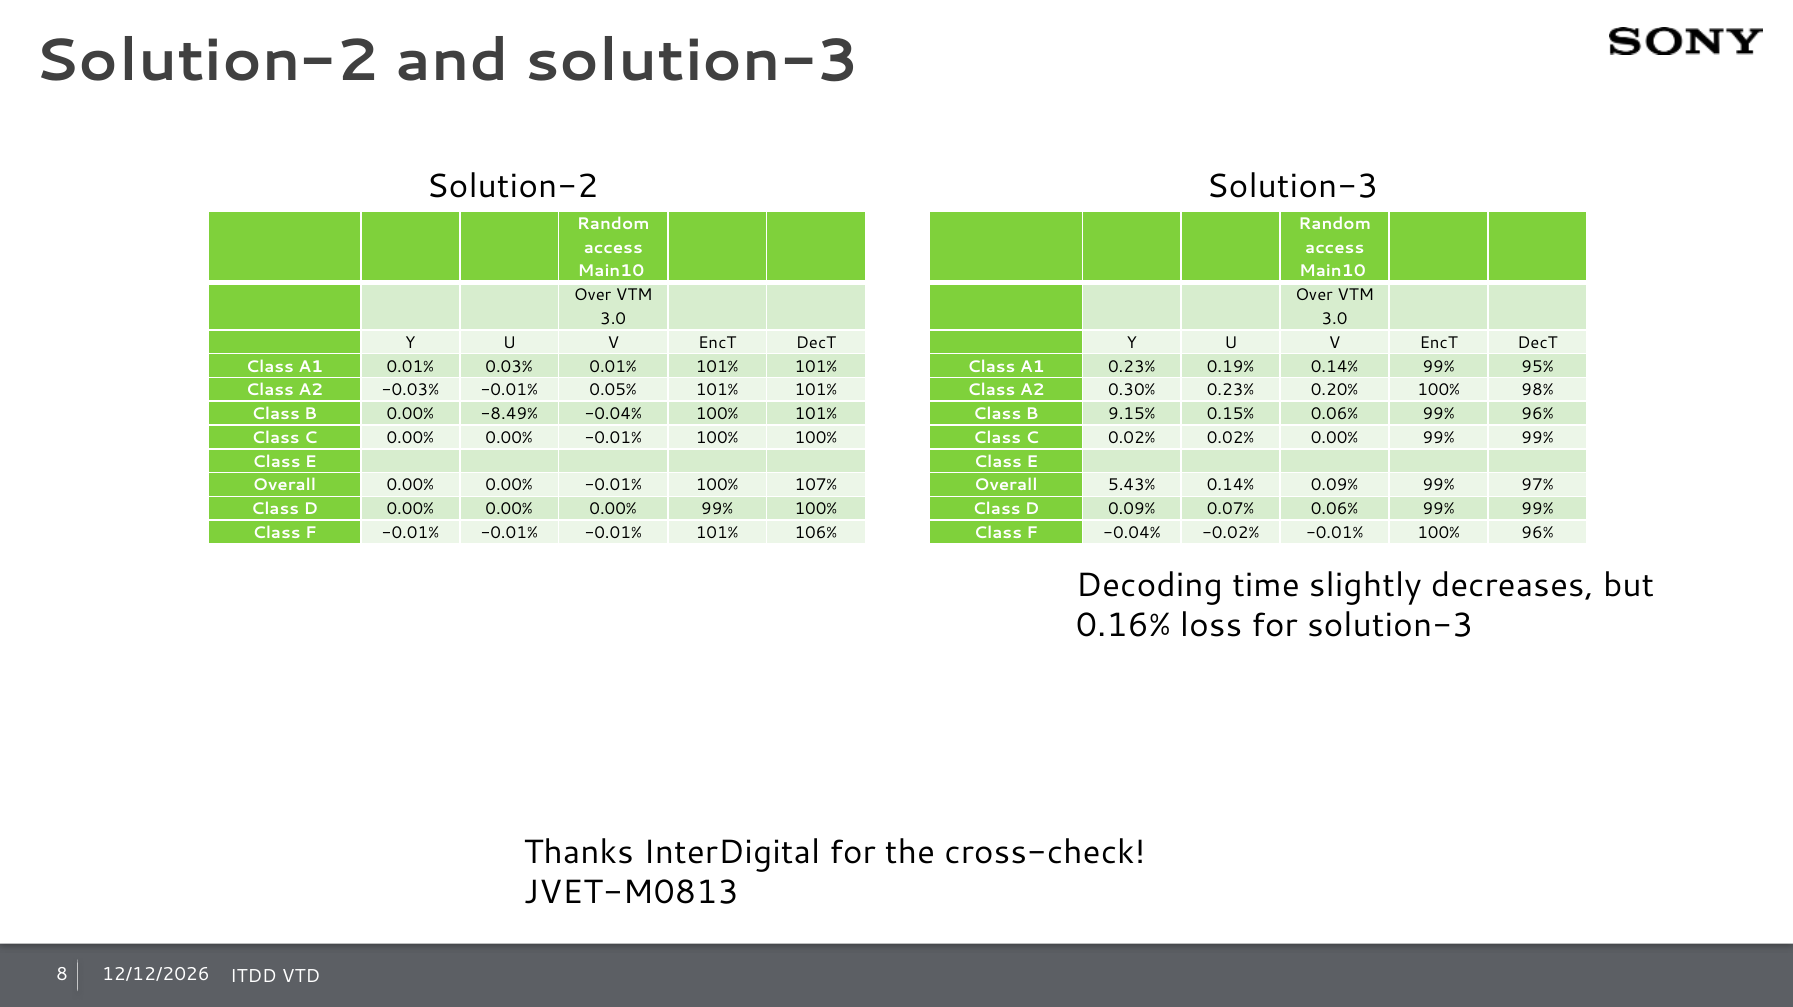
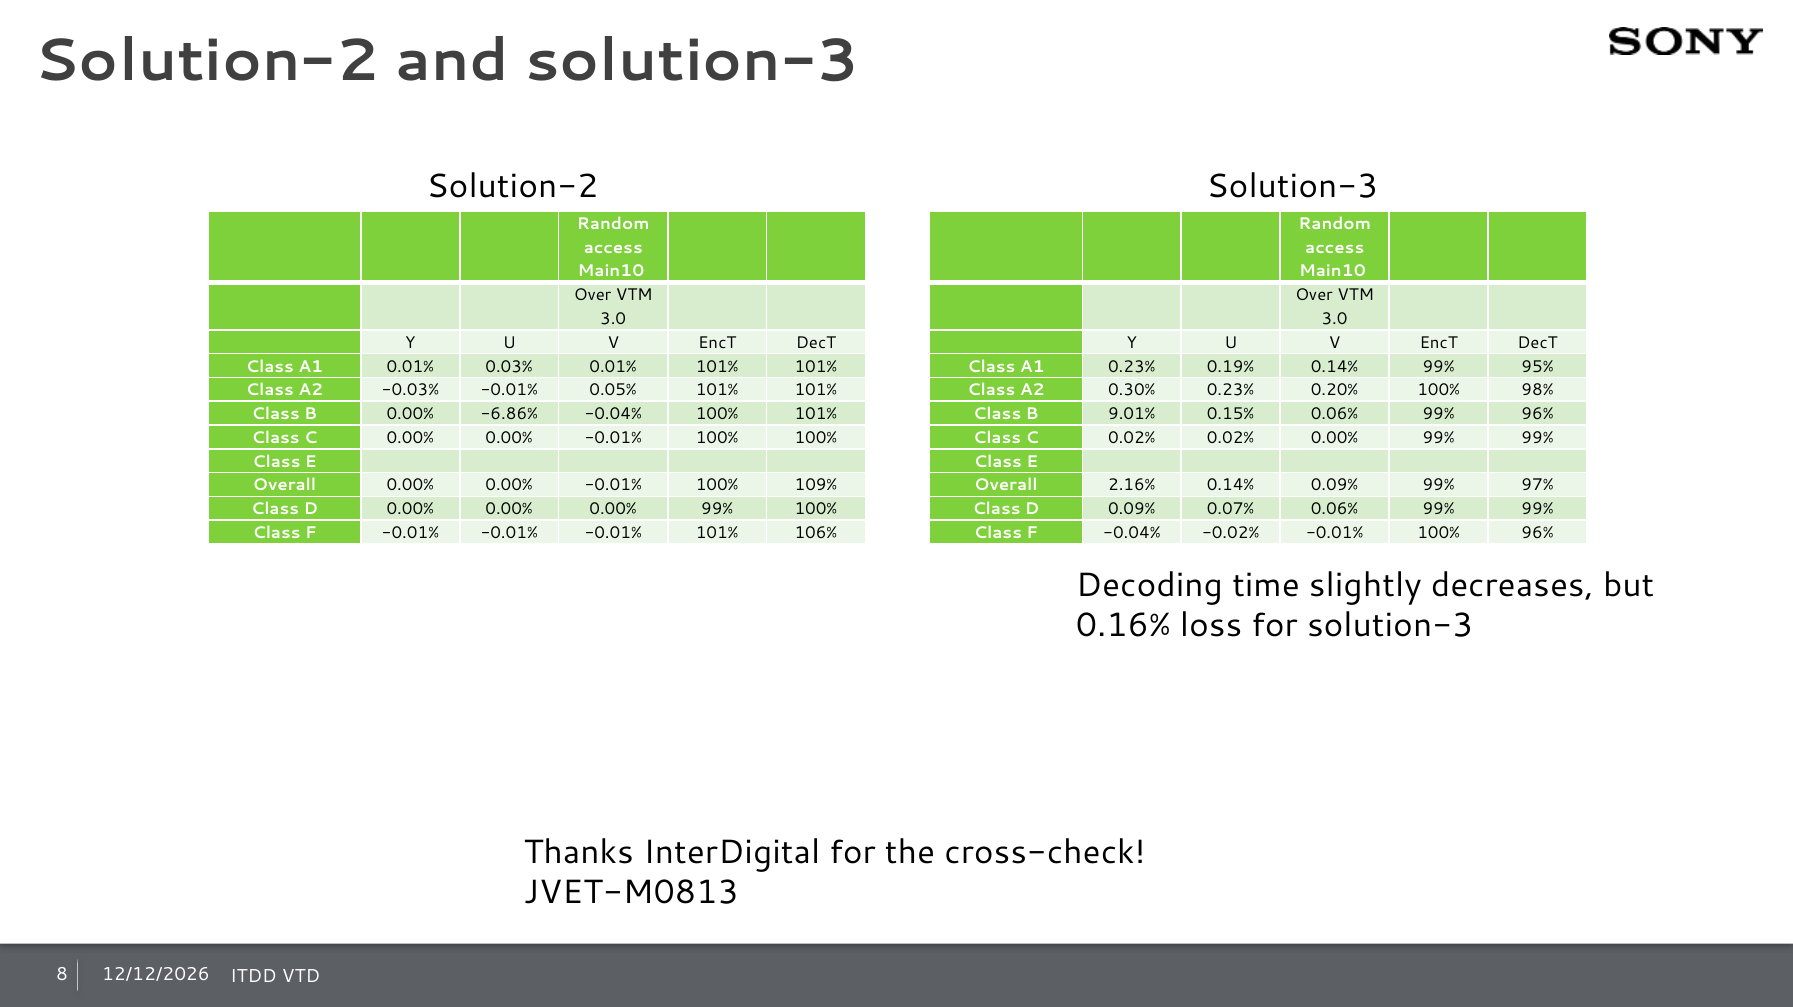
-8.49%: -8.49% -> -6.86% (509, 414)
9.15%: 9.15% -> 9.01% (1132, 414)
107%: 107% -> 109% (816, 486)
5.43%: 5.43% -> 2.16% (1132, 486)
